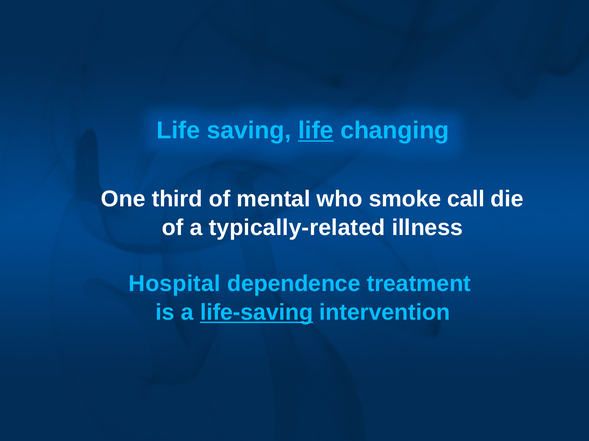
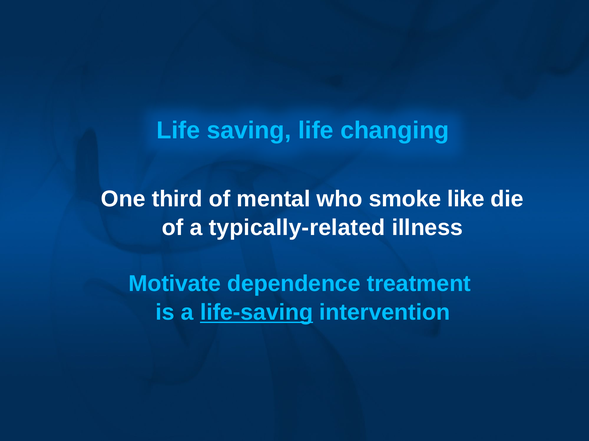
life underline: present -> none (316, 131)
call: call -> like (466, 199)
Hospital: Hospital -> Motivate (175, 284)
